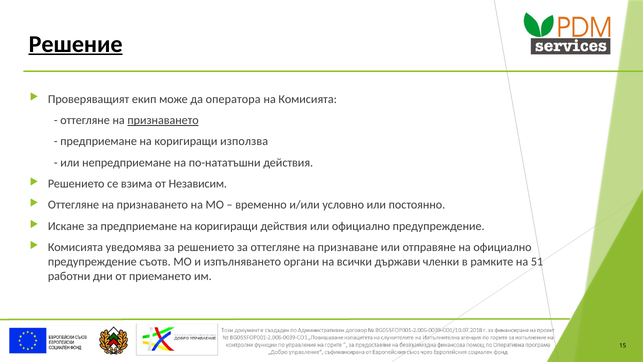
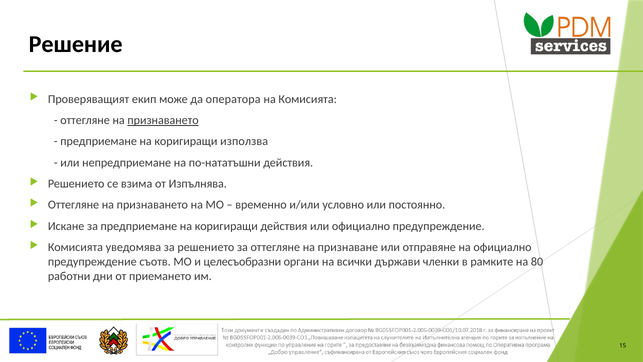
Решение underline: present -> none (76, 44)
Независим: Независим -> Изпълнява (198, 184)
изпълняването: изпълняването -> целесъобразни (242, 262)
51: 51 -> 80 (537, 262)
